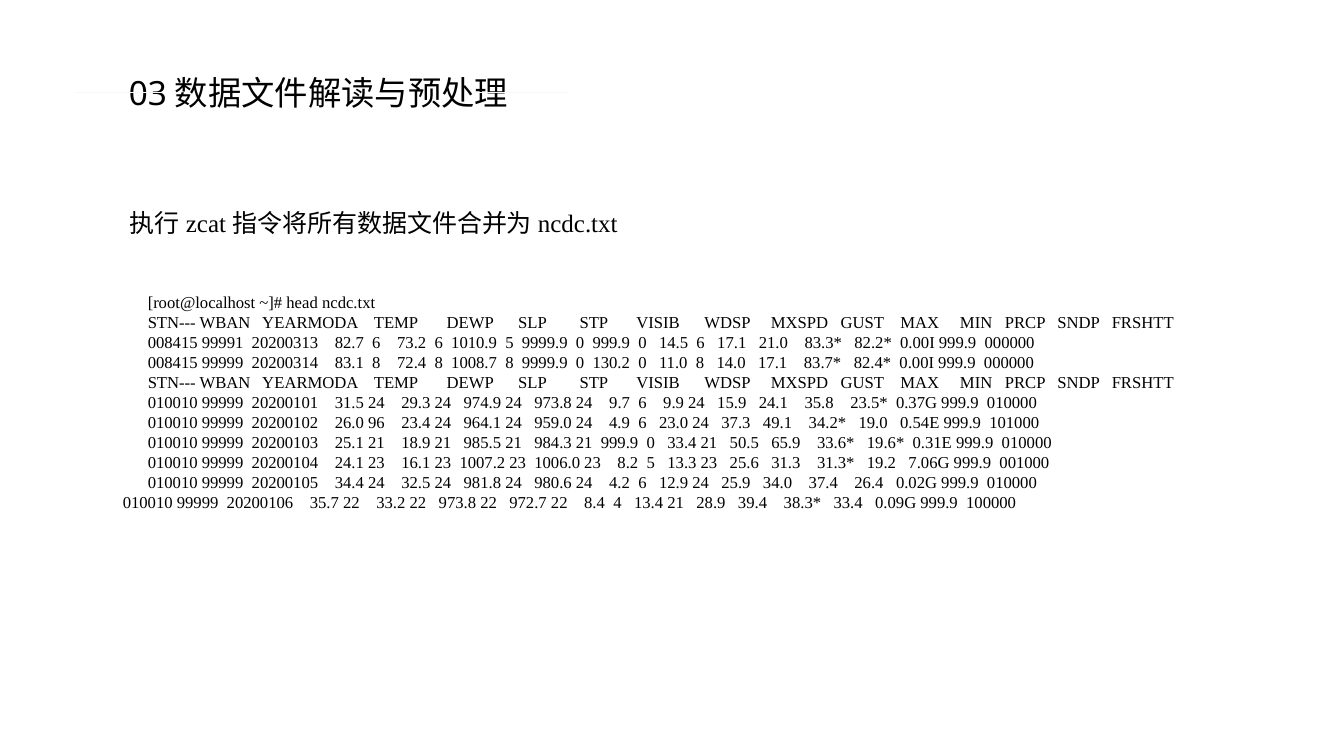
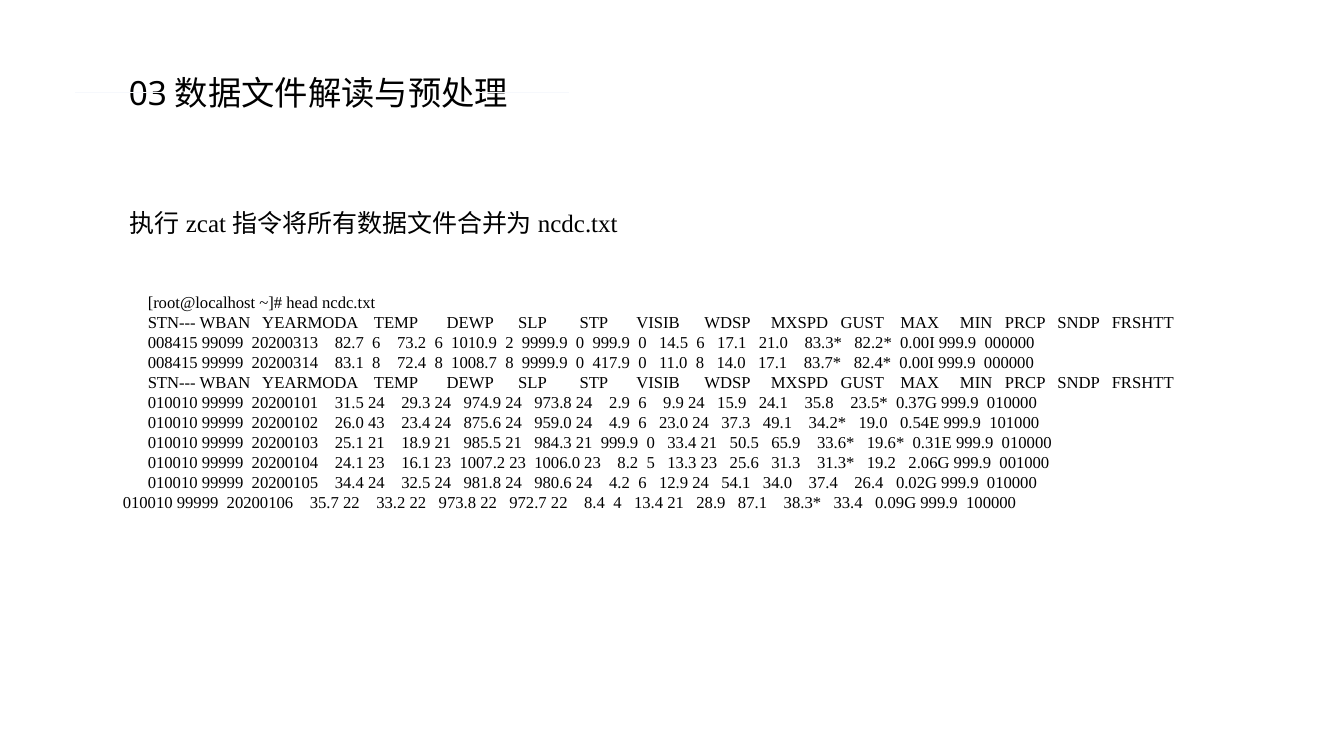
99991: 99991 -> 99099 (223, 343)
1010.9 5: 5 -> 2 (509, 343)
130.2: 130.2 -> 417.9 (611, 363)
9.7: 9.7 -> 2.9 (620, 403)
96: 96 -> 43 (376, 423)
964.1: 964.1 -> 875.6 (482, 423)
7.06G: 7.06G -> 2.06G (929, 463)
25.9: 25.9 -> 54.1 (736, 483)
39.4: 39.4 -> 87.1 (753, 503)
